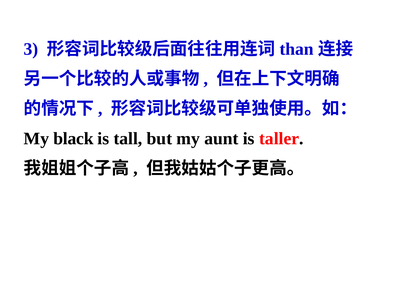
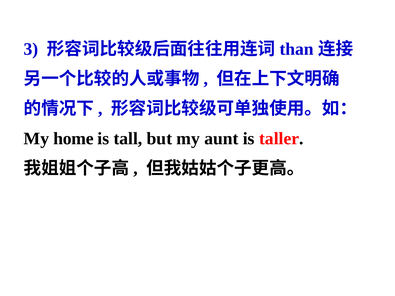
black: black -> home (73, 139)
